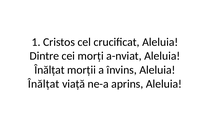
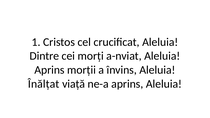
Înălțat: Înălțat -> Aprins (49, 70)
